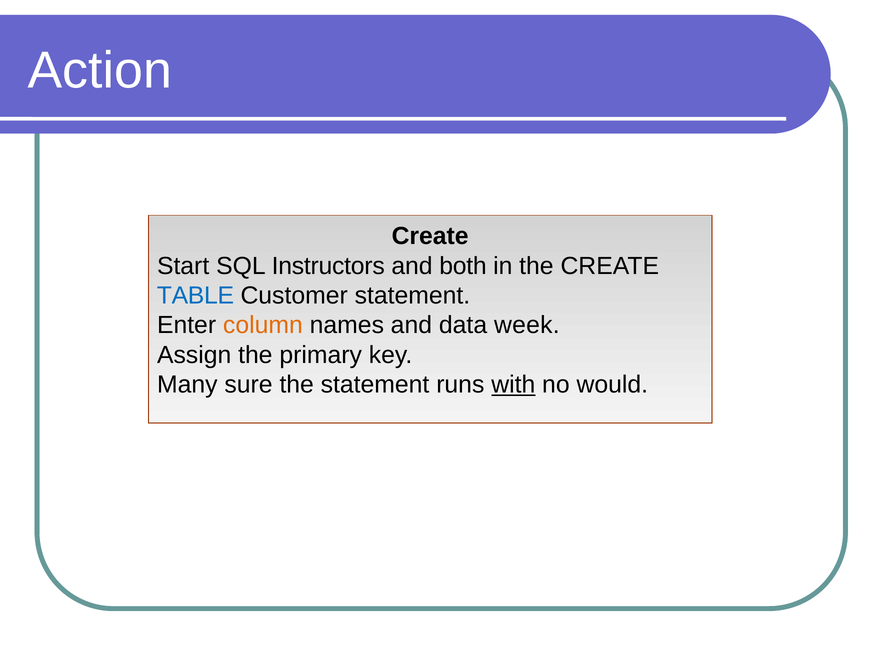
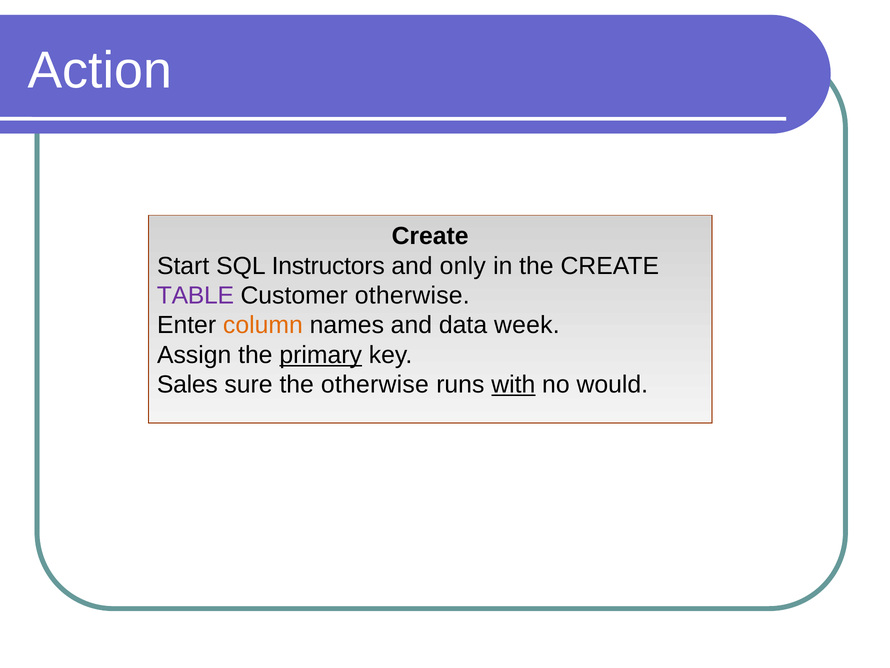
both: both -> only (463, 266)
TABLE colour: blue -> purple (195, 295)
Customer statement: statement -> otherwise (412, 295)
primary underline: none -> present (321, 355)
Many: Many -> Sales (187, 384)
the statement: statement -> otherwise (375, 384)
